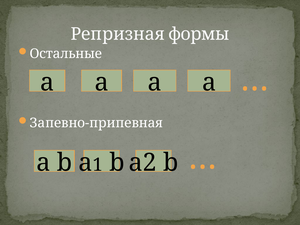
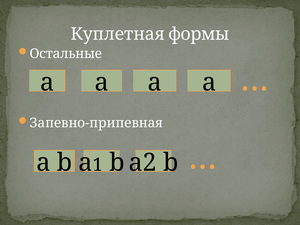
Репризная: Репризная -> Куплетная (118, 34)
